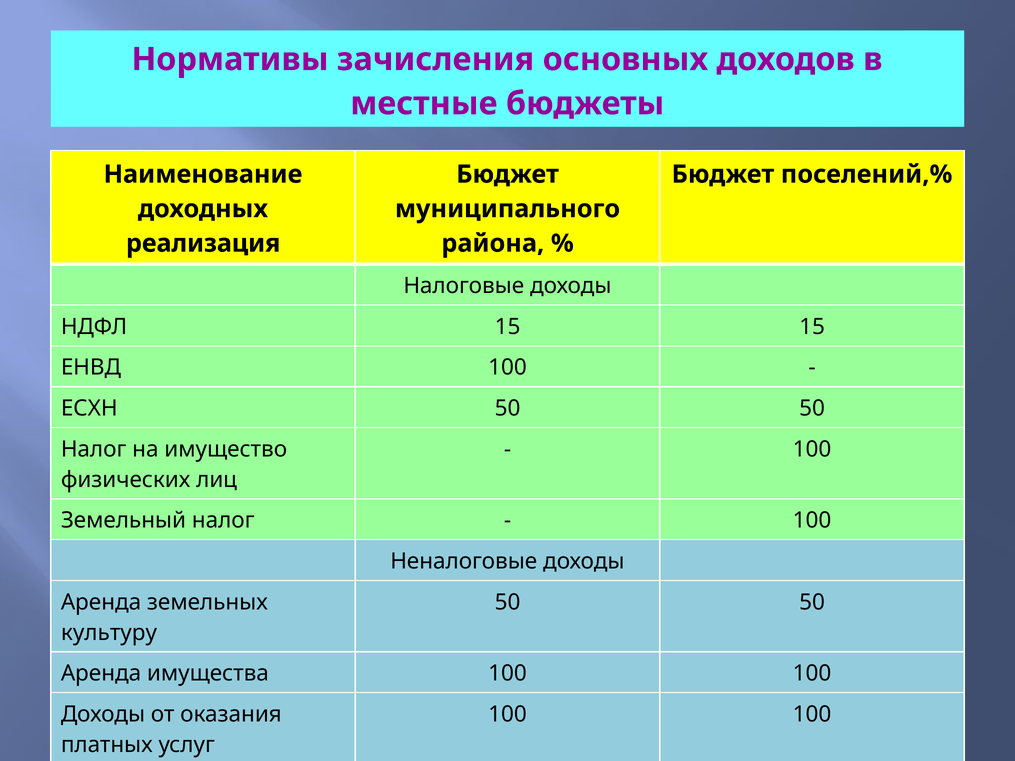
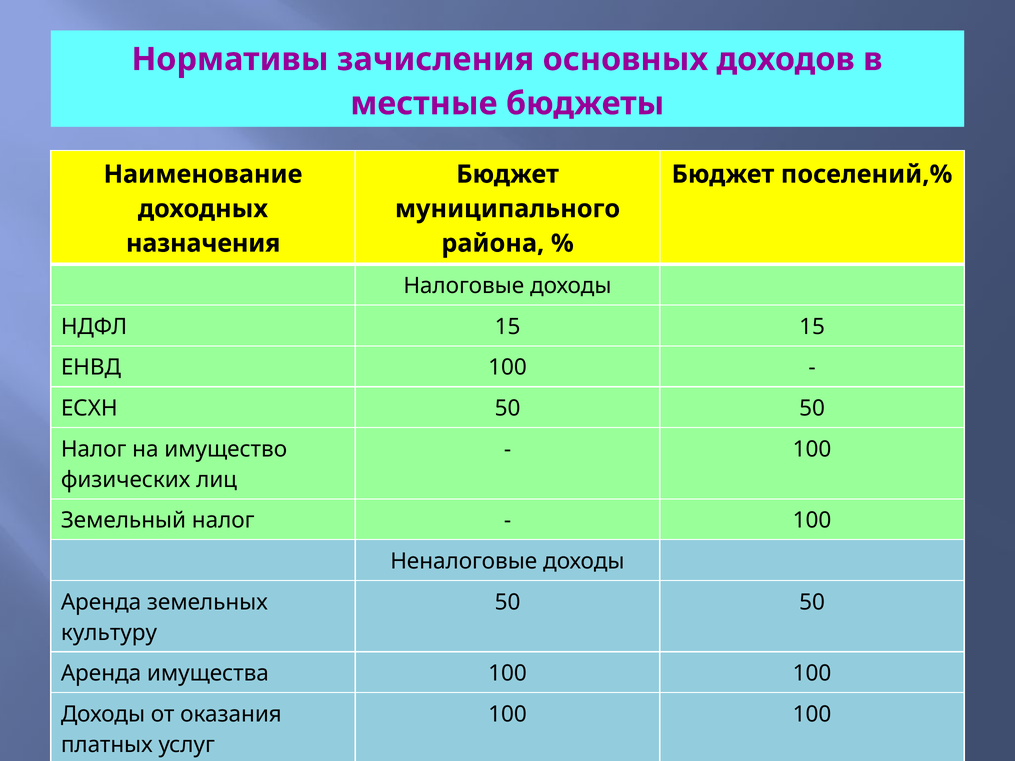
реализация: реализация -> назначения (203, 243)
